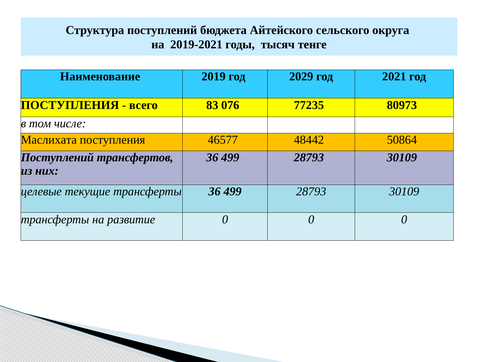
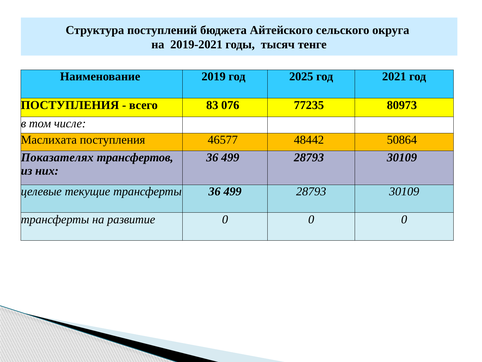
2029: 2029 -> 2025 (301, 76)
Поступлений: Поступлений -> Показателях (57, 157)
